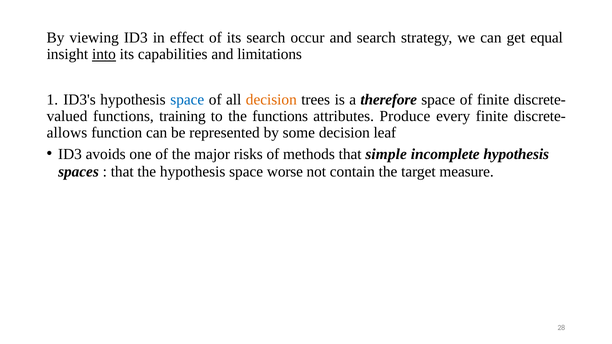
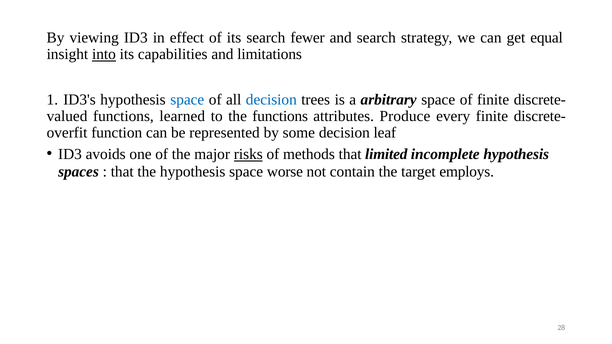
occur: occur -> fewer (308, 38)
decision colour: orange -> blue (271, 100)
therefore: therefore -> arbitrary (389, 100)
training: training -> learned (182, 116)
allows: allows -> overfit (67, 133)
risks underline: none -> present (248, 154)
simple: simple -> limited (386, 154)
measure: measure -> employs (467, 172)
